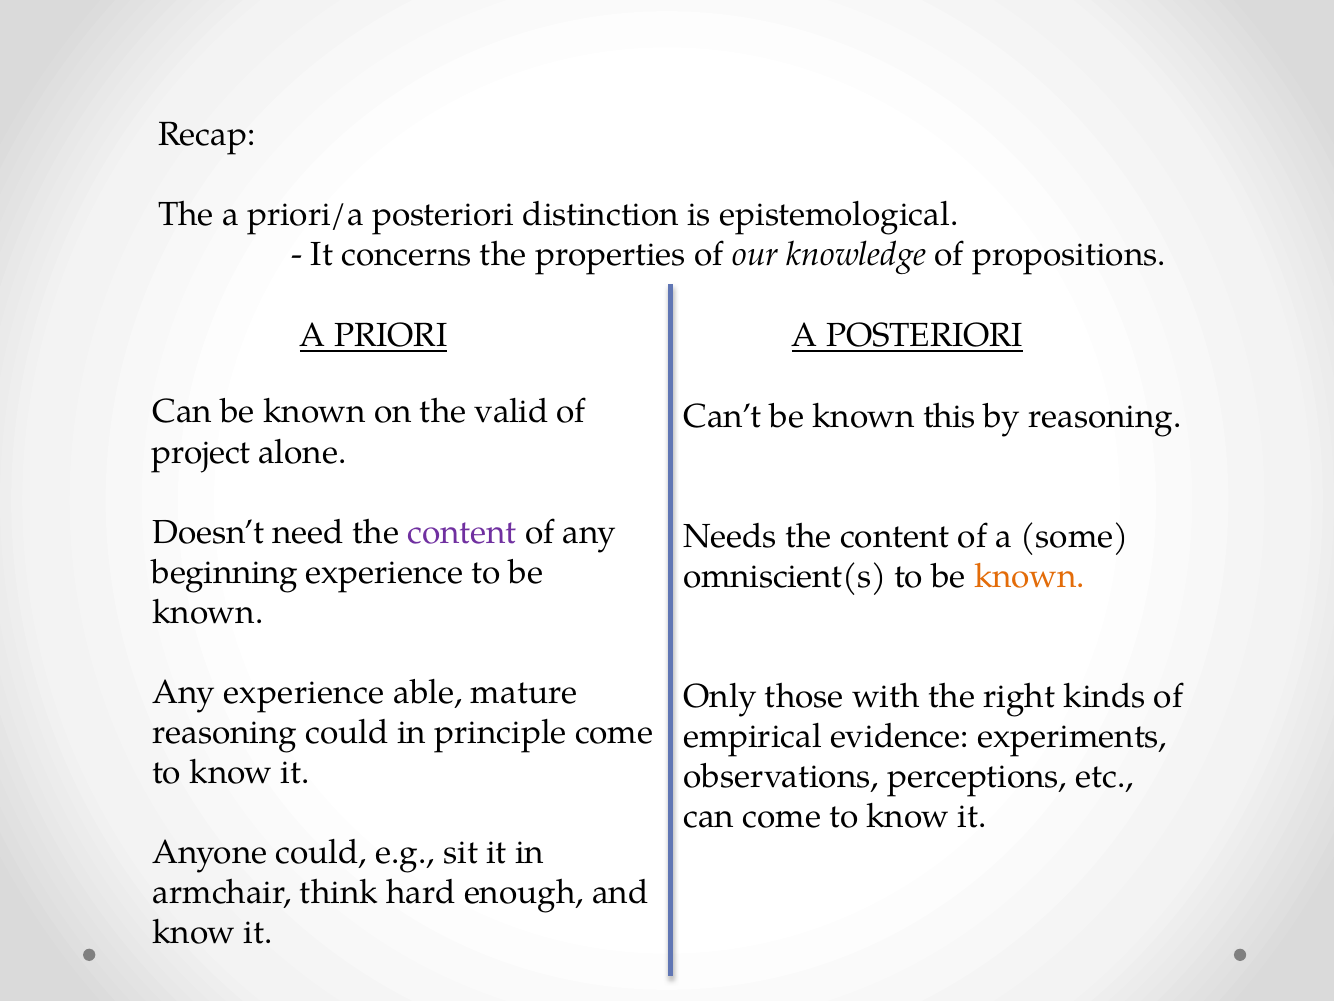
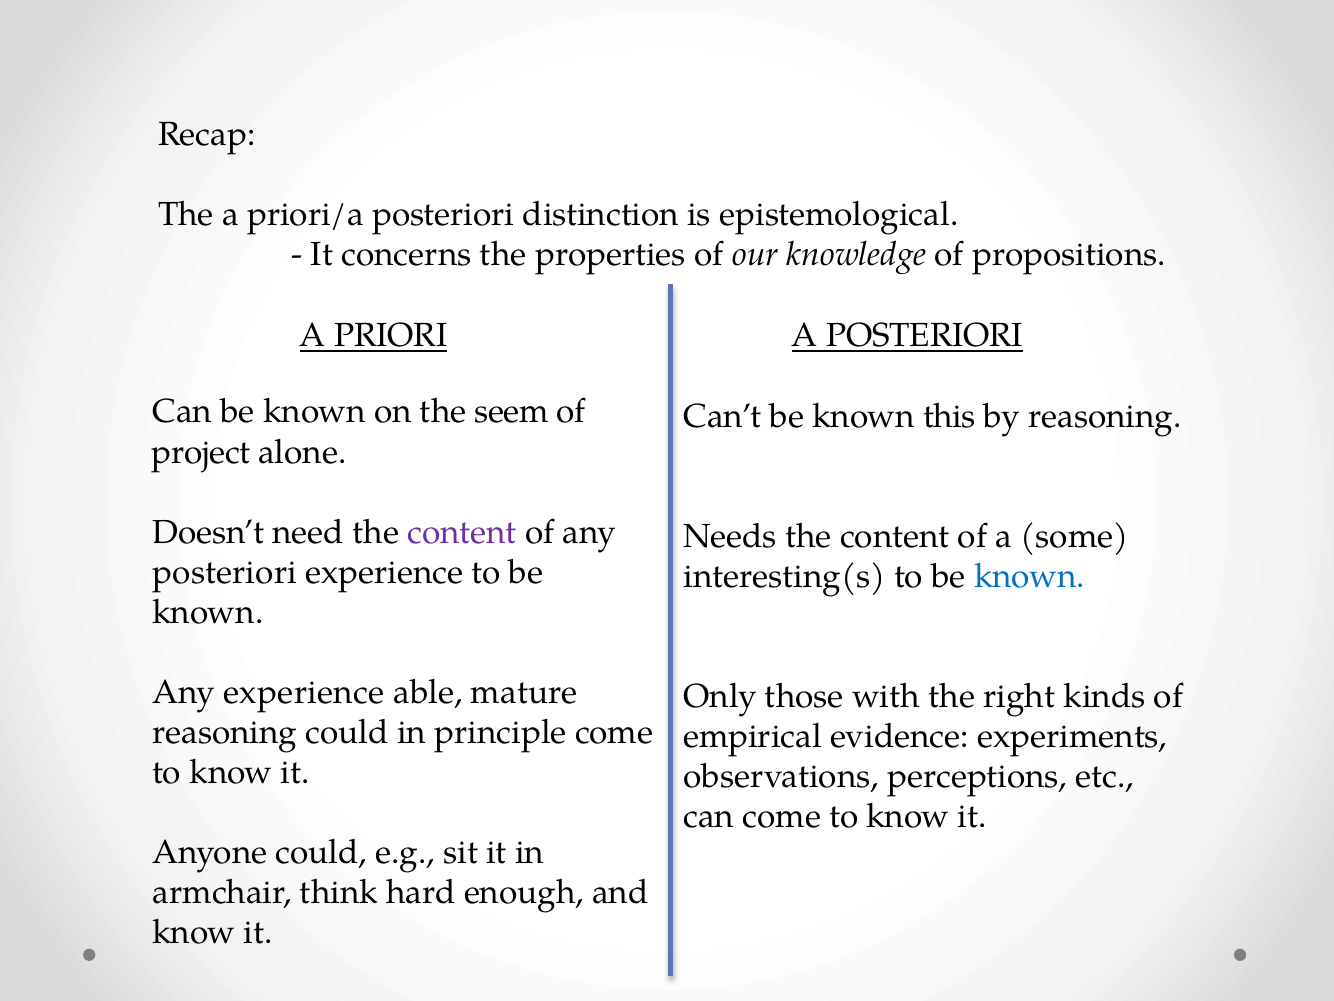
valid: valid -> seem (512, 412)
beginning: beginning -> posteriori (225, 572)
omniscient(s: omniscient(s -> interesting(s (785, 576)
known colour: orange -> blue (1030, 576)
